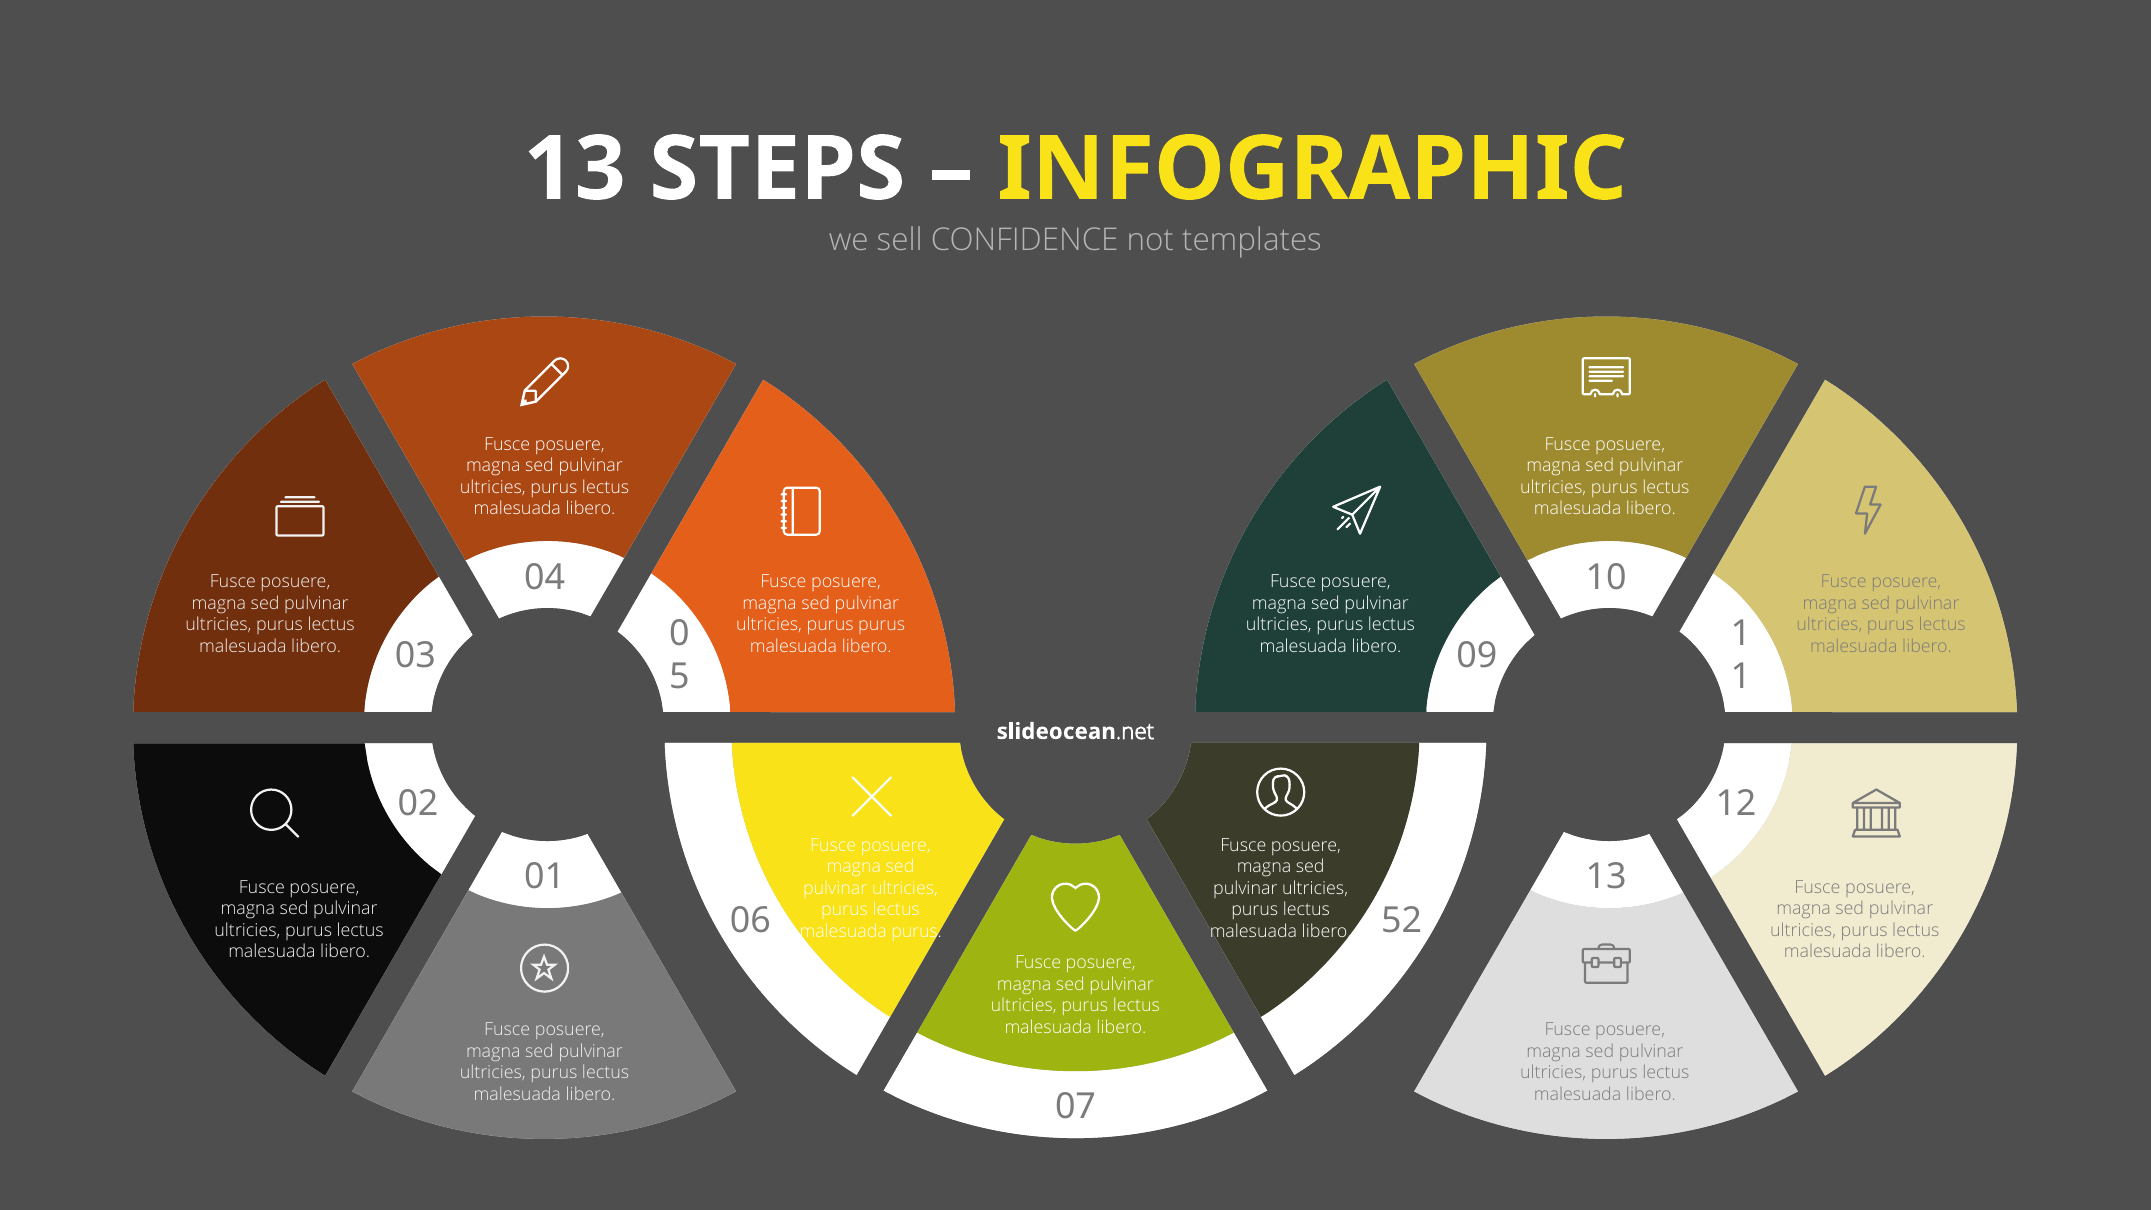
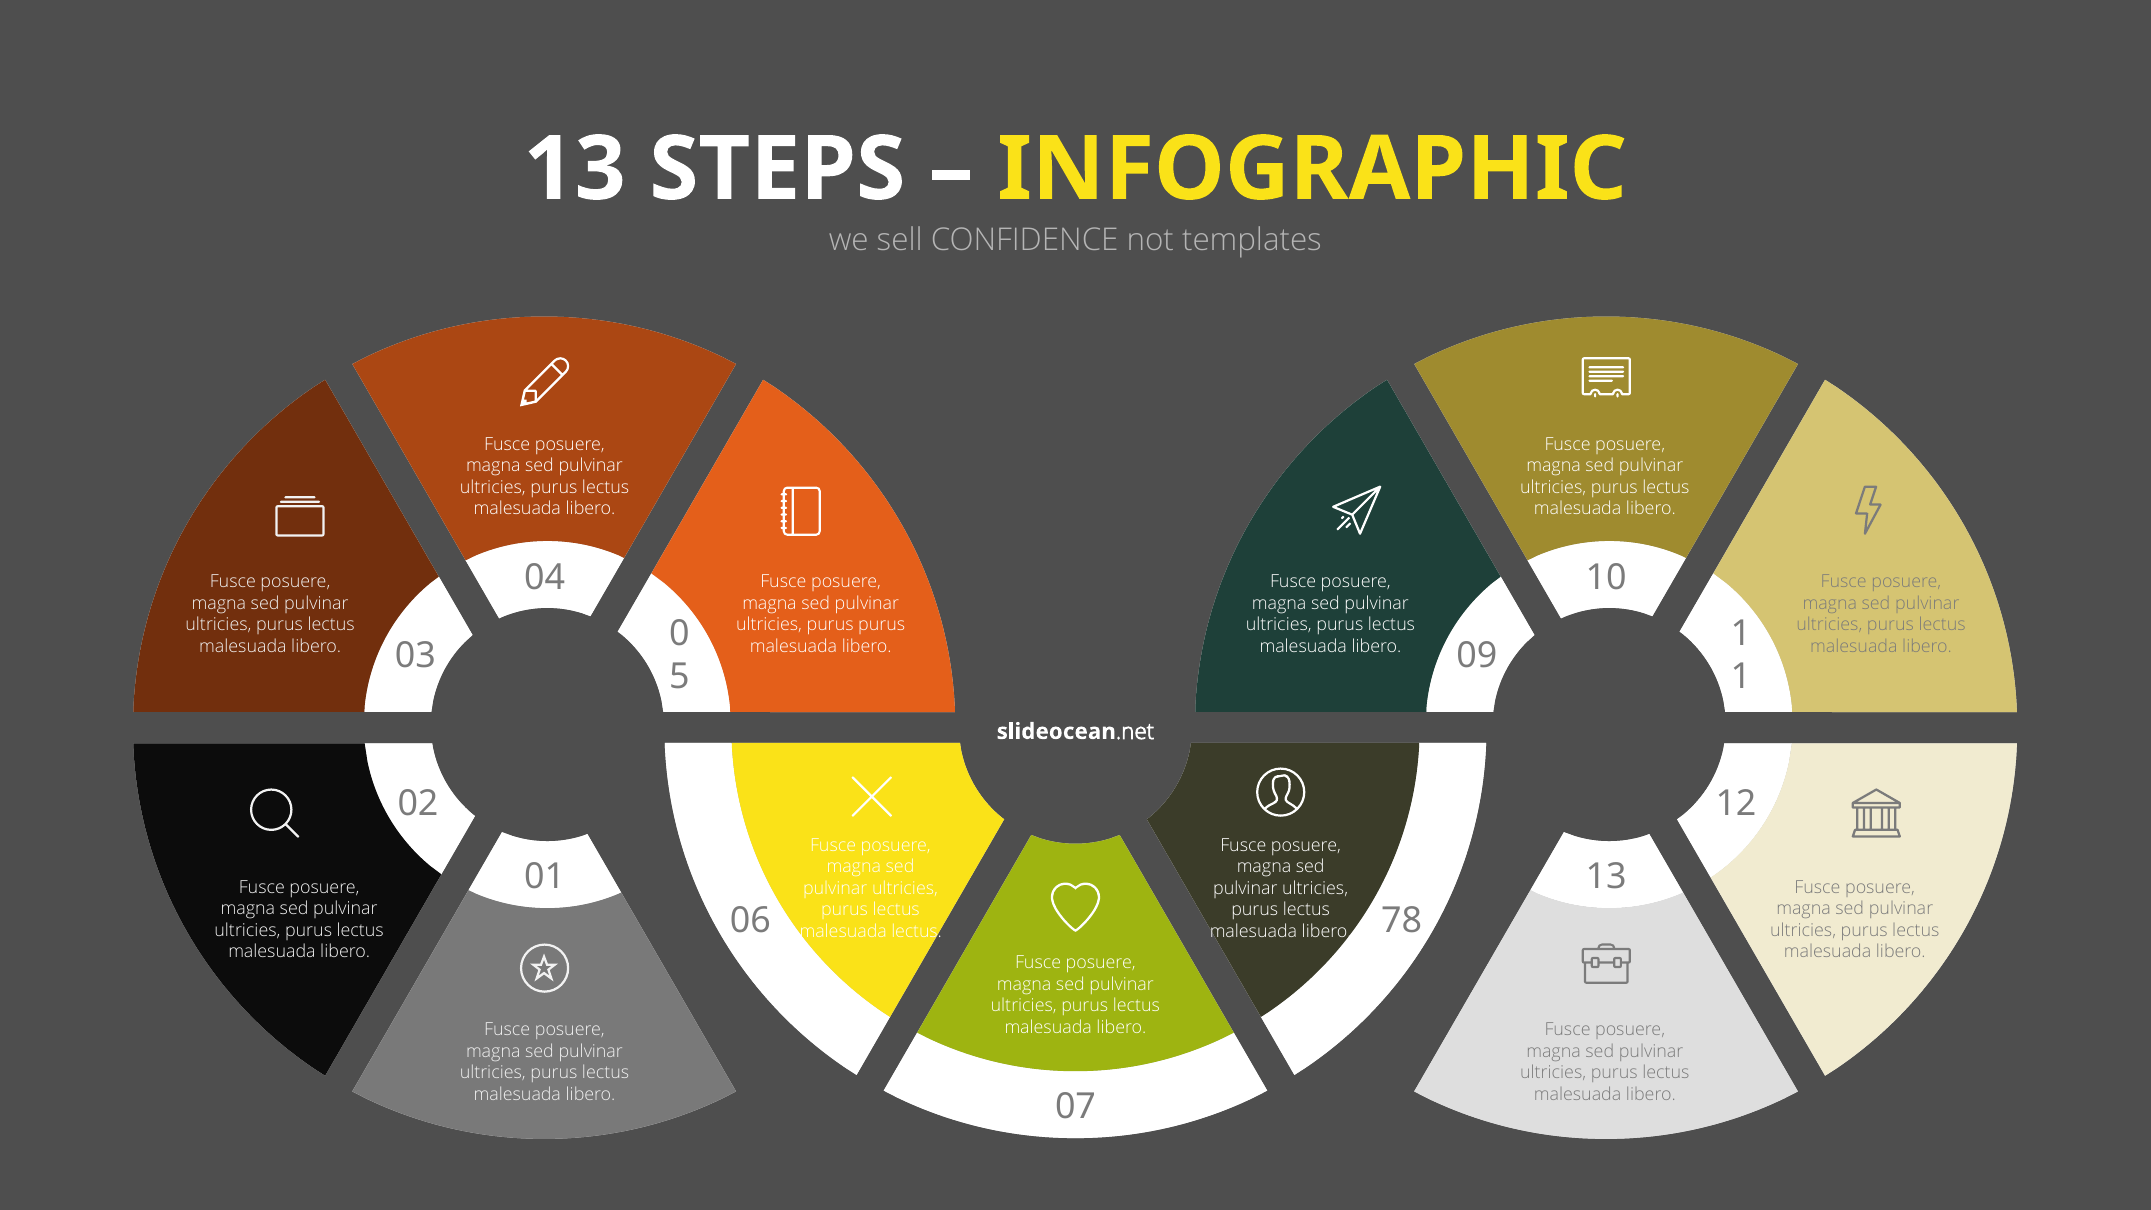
52: 52 -> 78 (1402, 920)
malesuada purus: purus -> lectus (917, 931)
